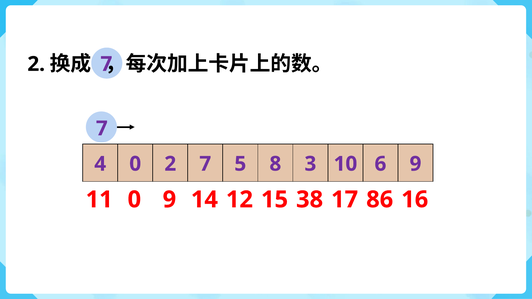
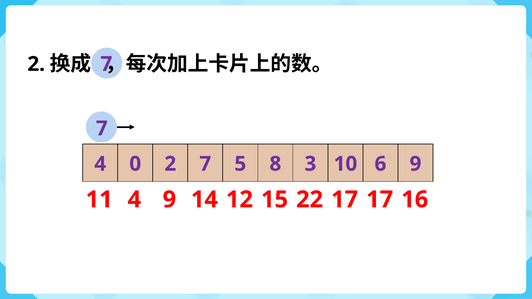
11 0: 0 -> 4 (134, 200)
38: 38 -> 22 (310, 200)
17 86: 86 -> 17 (380, 200)
